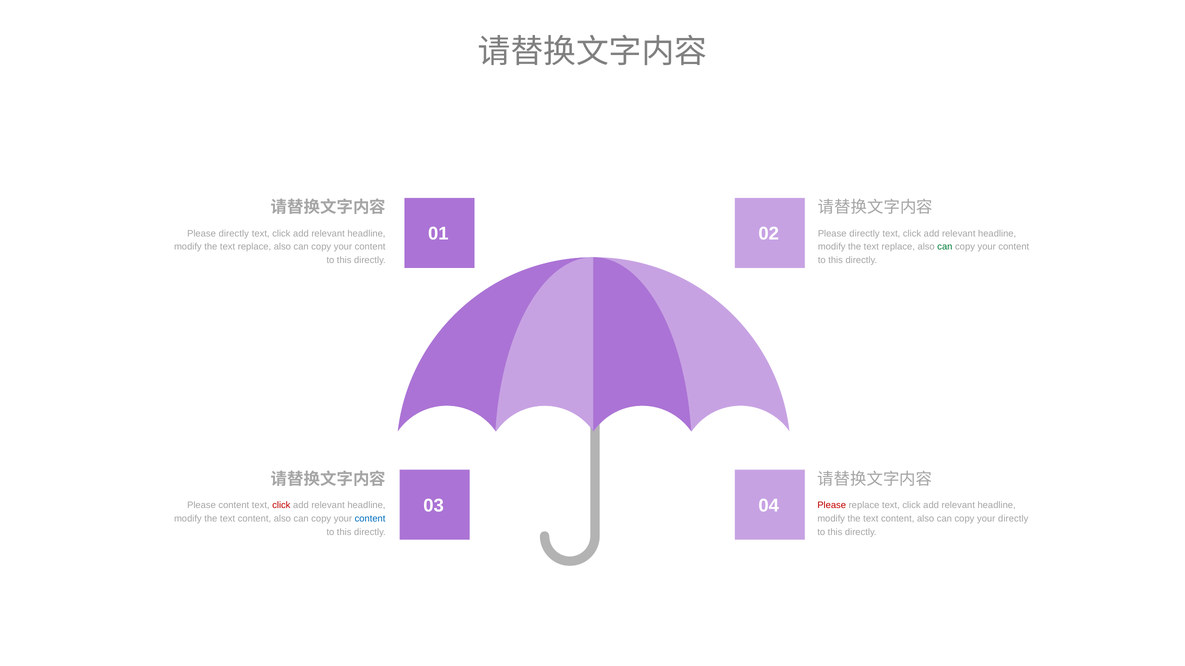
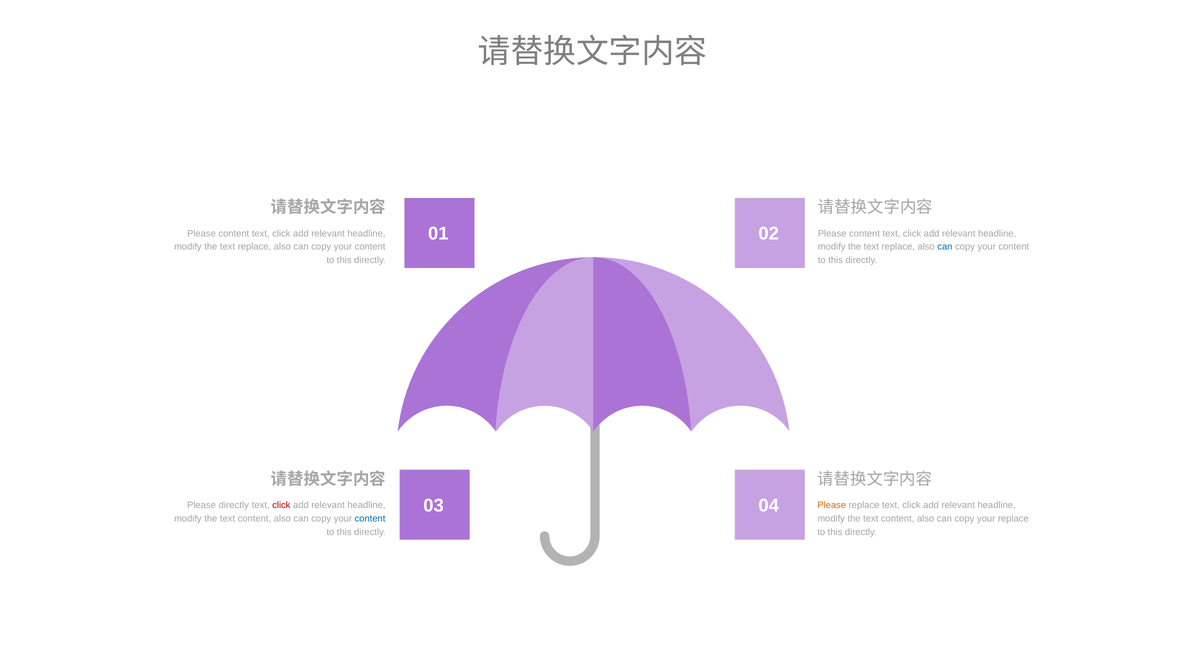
directly: directly -> content (234, 234)
directly: directly -> content (865, 234)
can colour: green -> blue (945, 247)
Please content: content -> directly (234, 506)
Please colour: red -> orange (832, 506)
your directly: directly -> replace (1013, 519)
